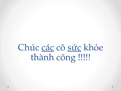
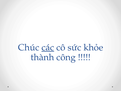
sức underline: present -> none (74, 47)
